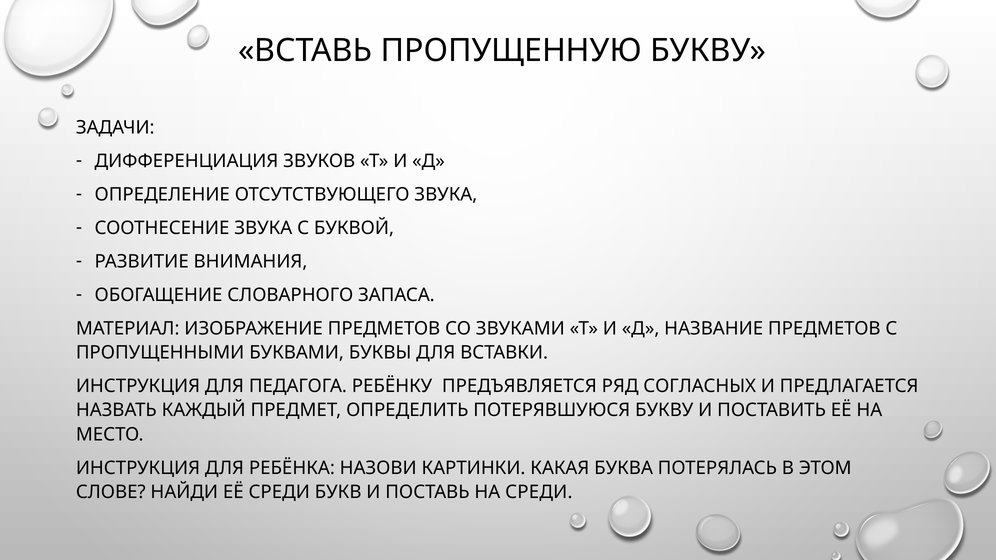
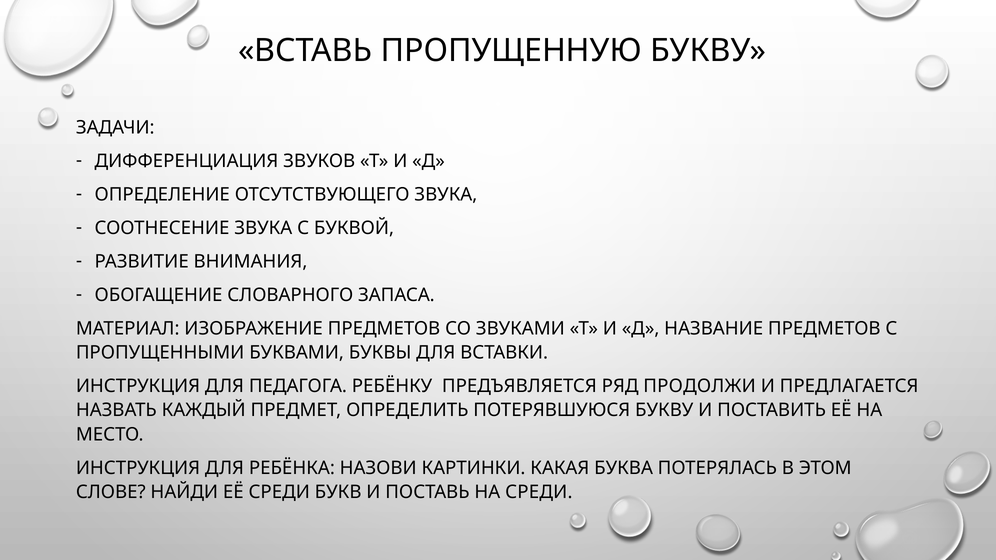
СОГЛАСНЫХ: СОГЛАСНЫХ -> ПРОДОЛЖИ (700, 386)
